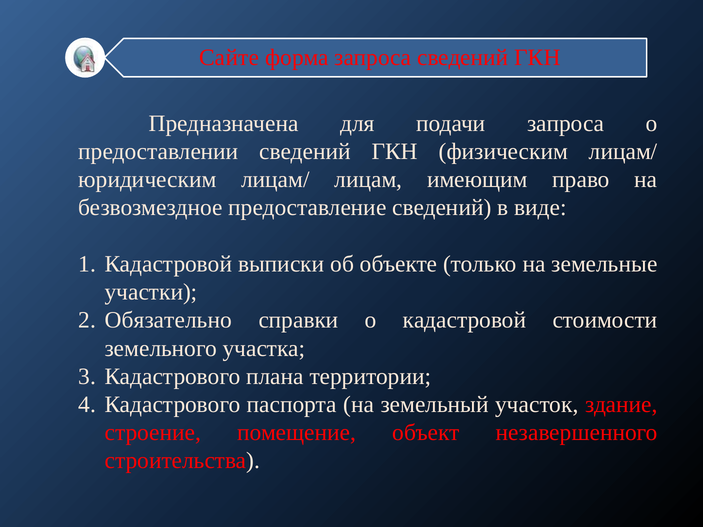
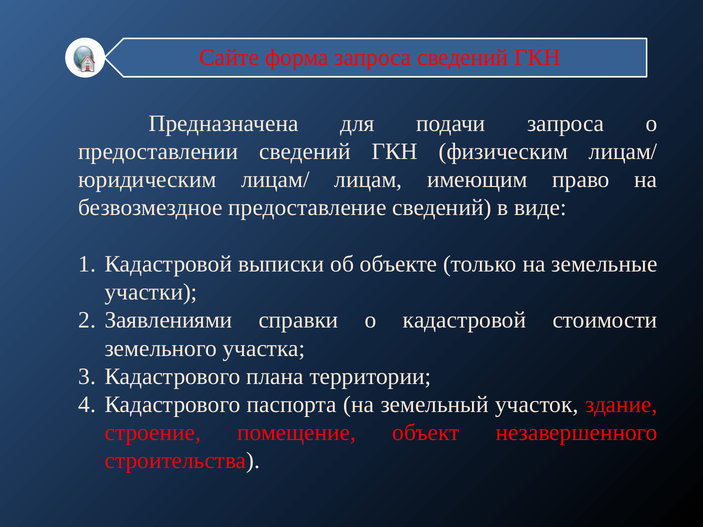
Обязательно: Обязательно -> Заявлениями (168, 320)
